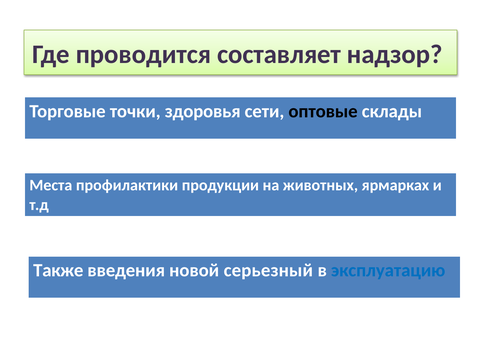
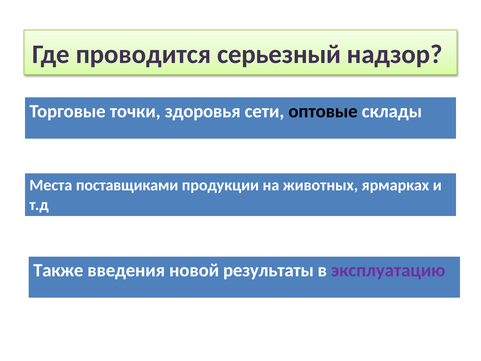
составляет: составляет -> серьезный (279, 54)
профилактики: профилактики -> поставщиками (127, 185)
серьезный: серьезный -> результаты (268, 270)
эксплуатацию colour: blue -> purple (388, 270)
